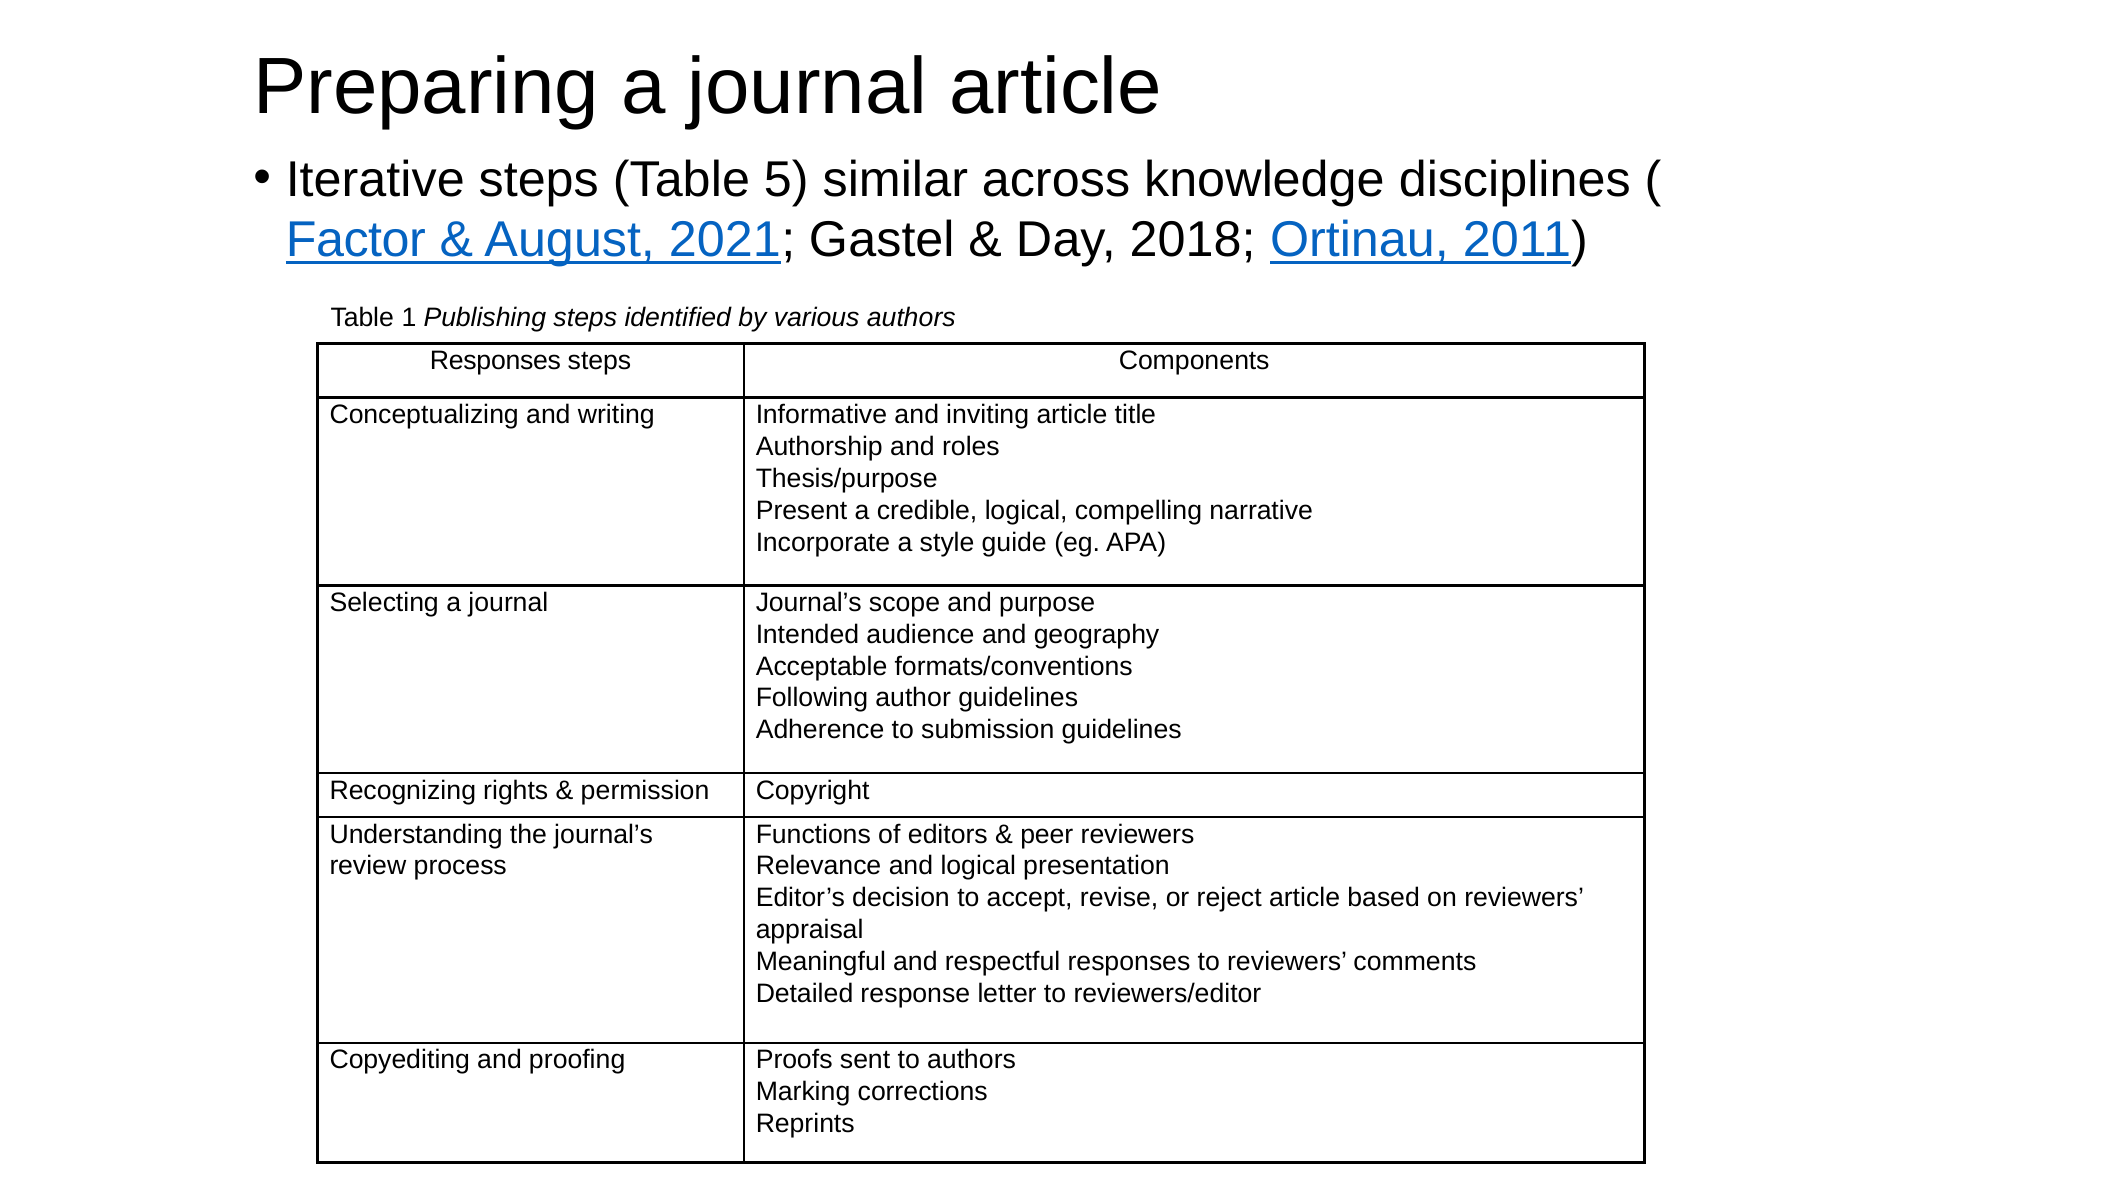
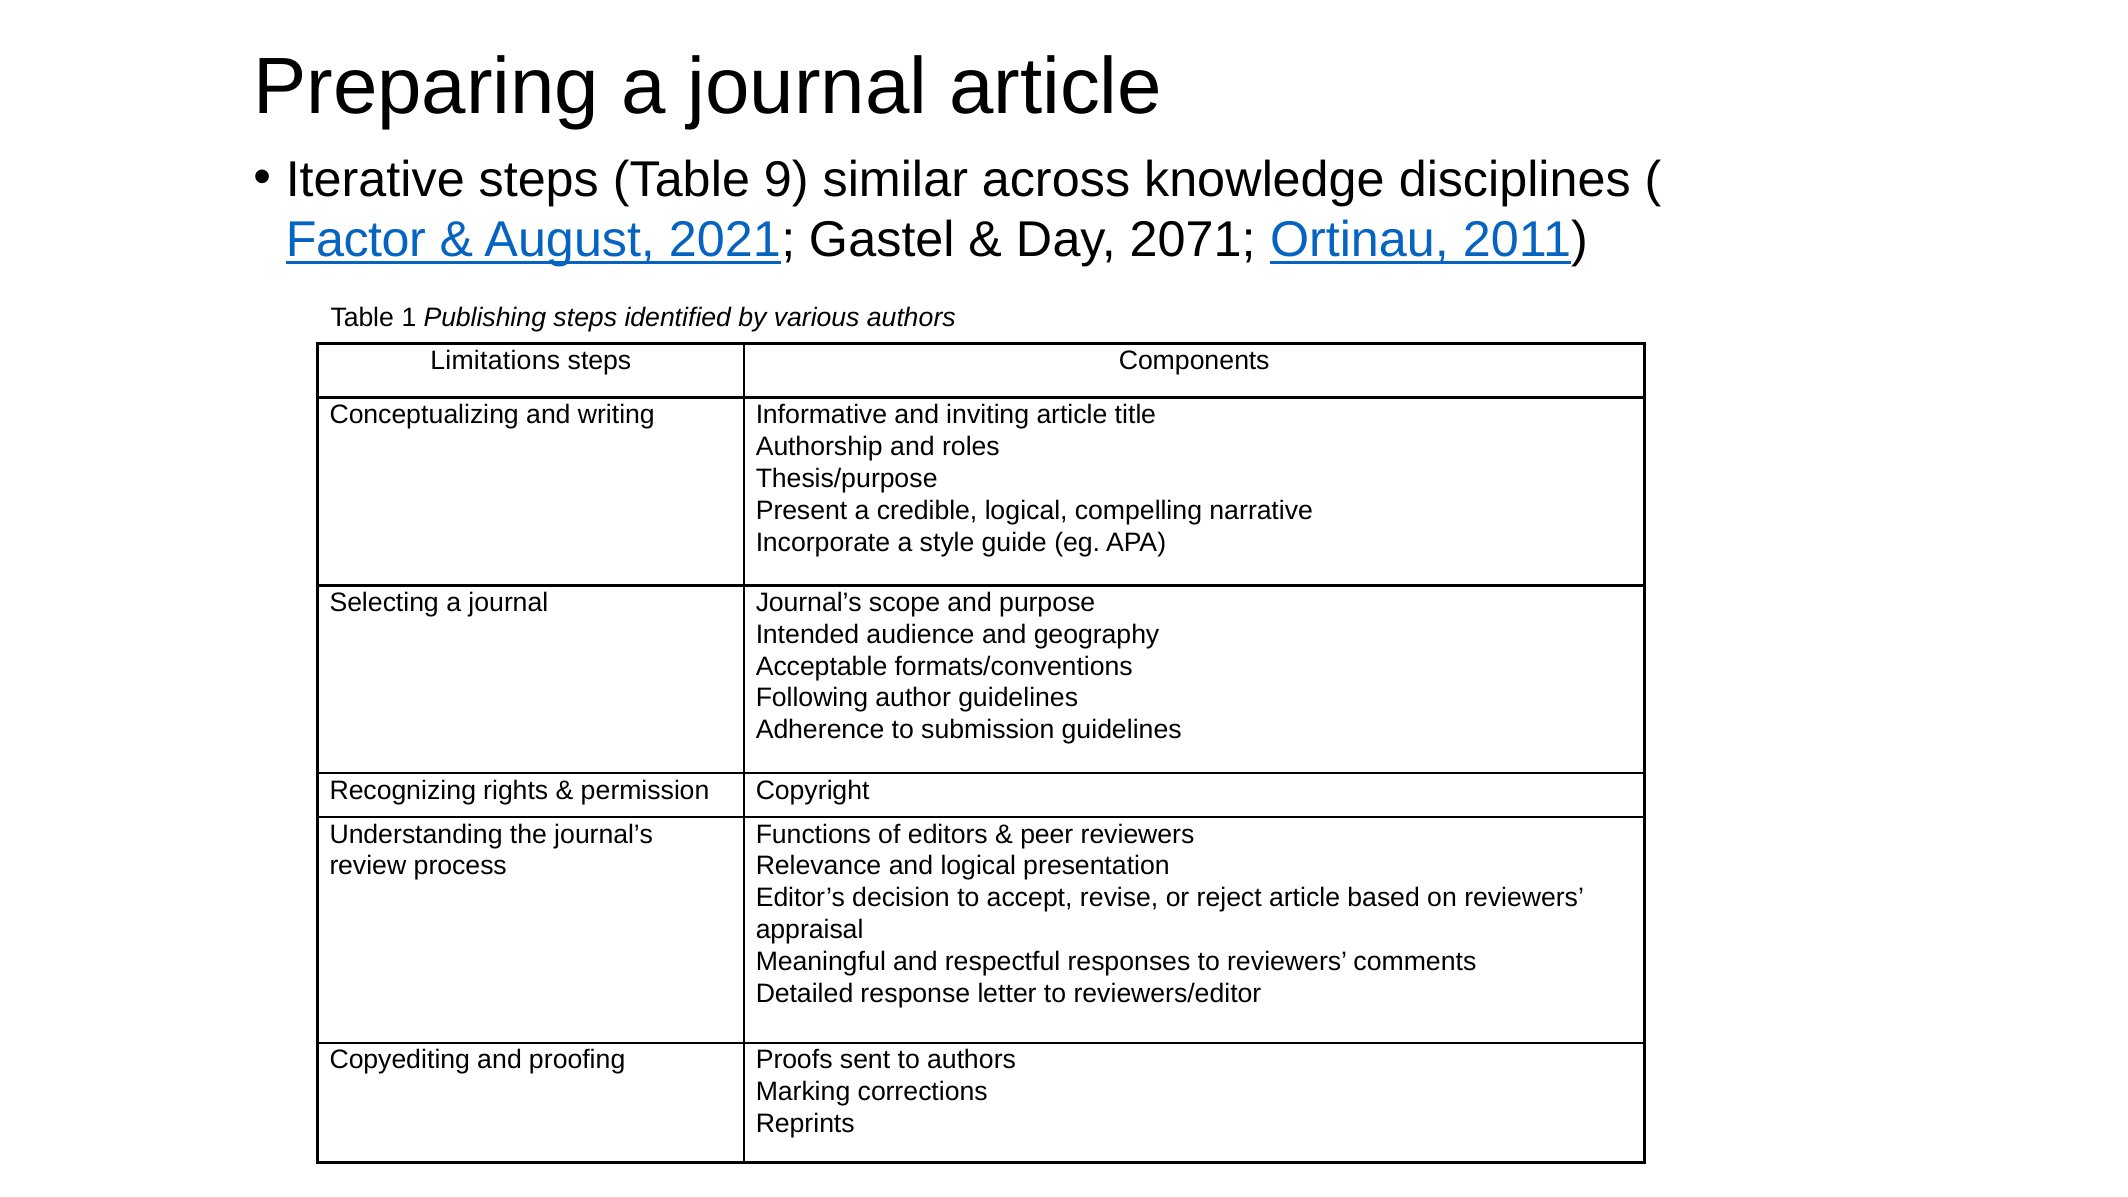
5: 5 -> 9 (786, 180)
2018: 2018 -> 2071 (1193, 240)
Responses: Responses -> Limitations (495, 361)
